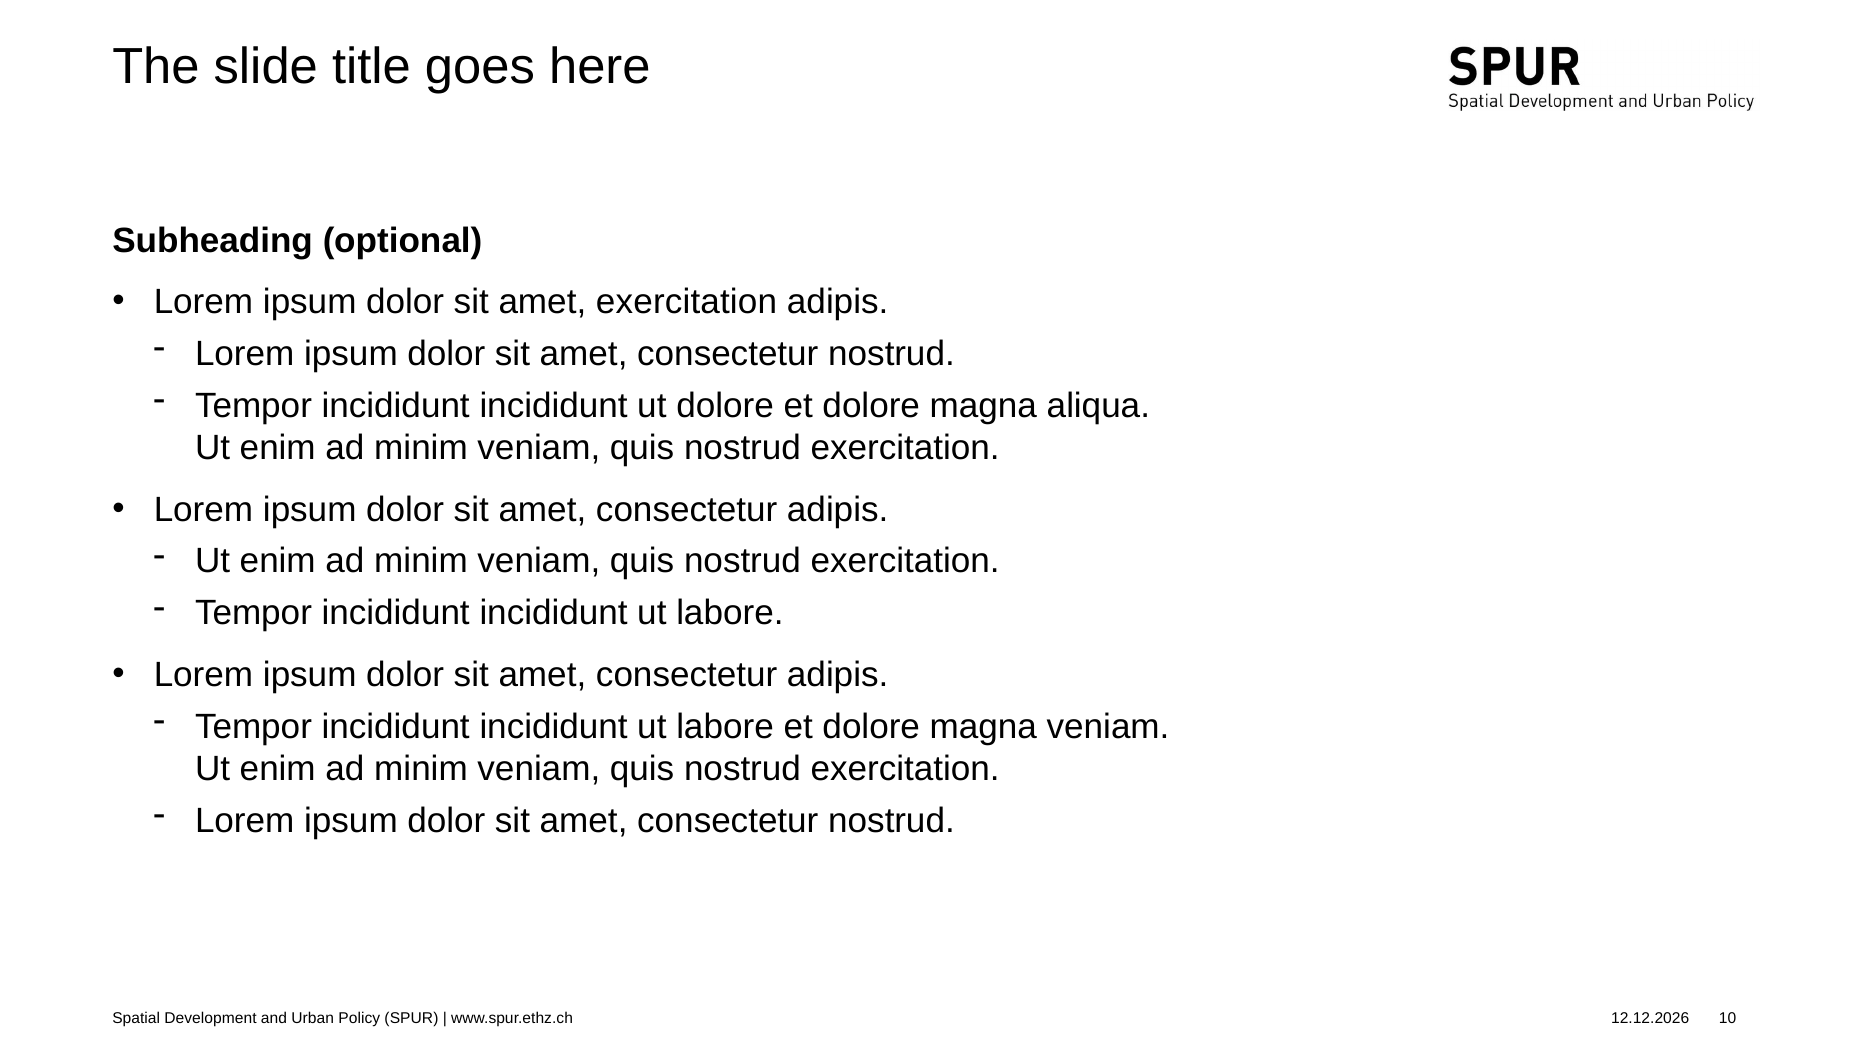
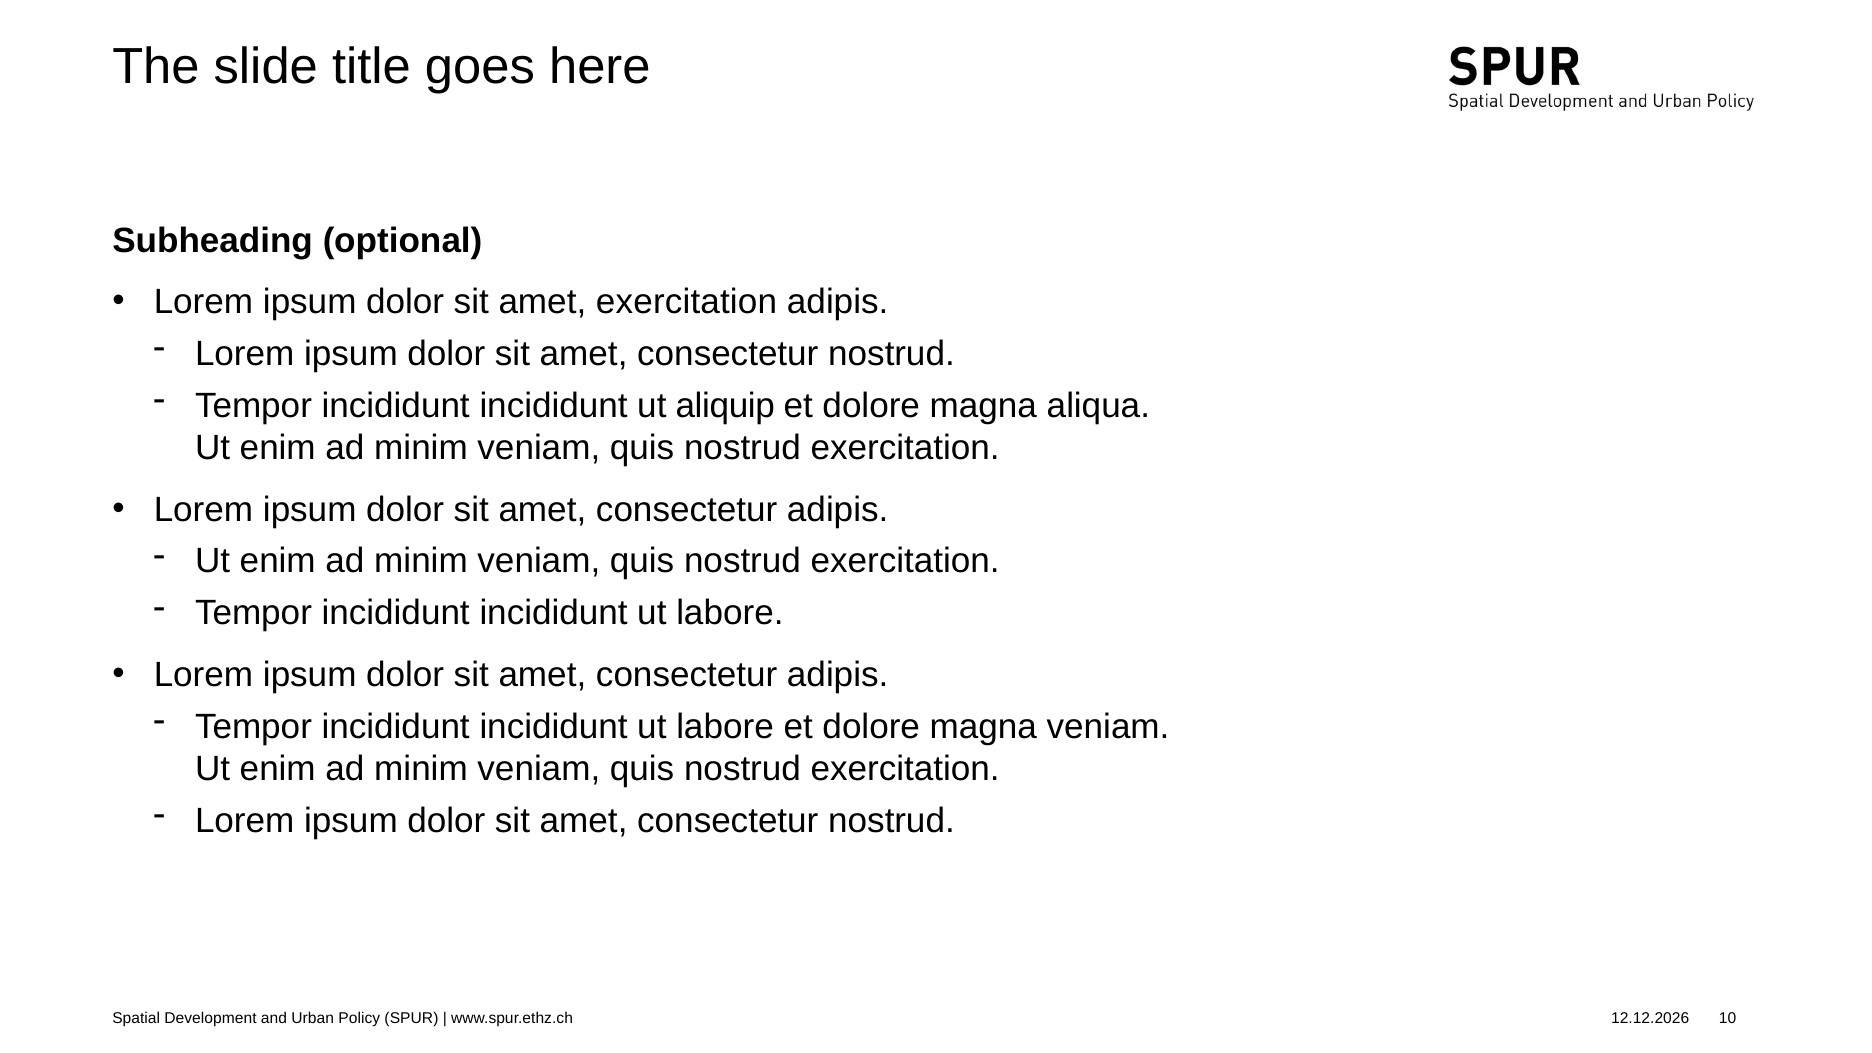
ut dolore: dolore -> aliquip (725, 406)
